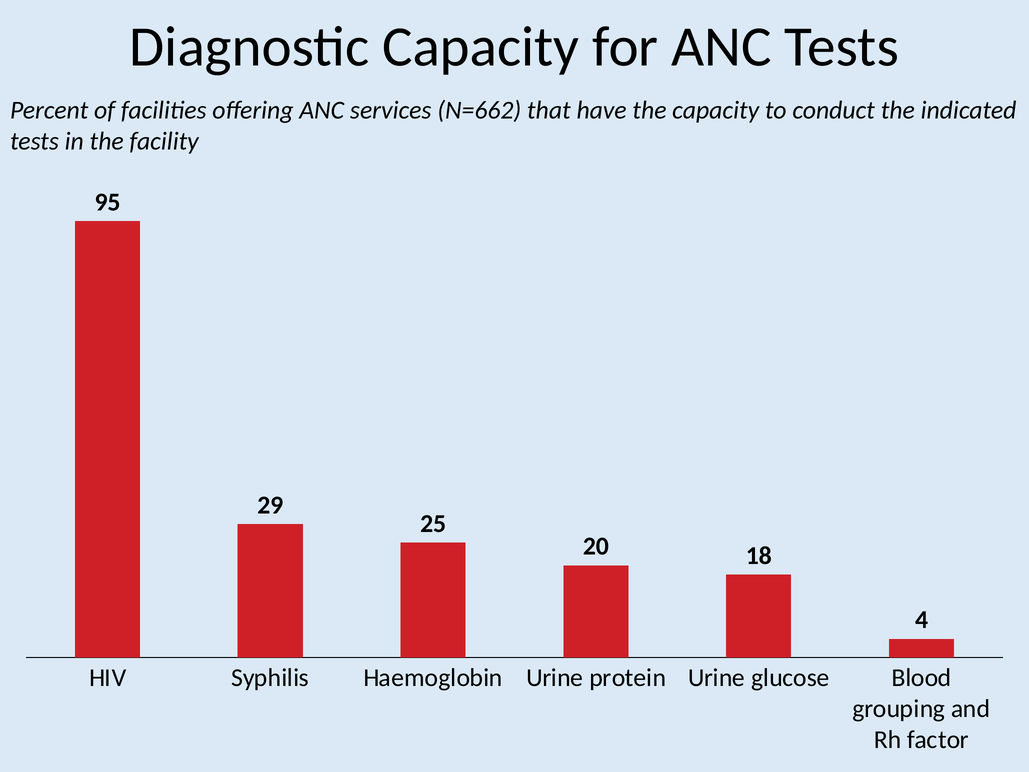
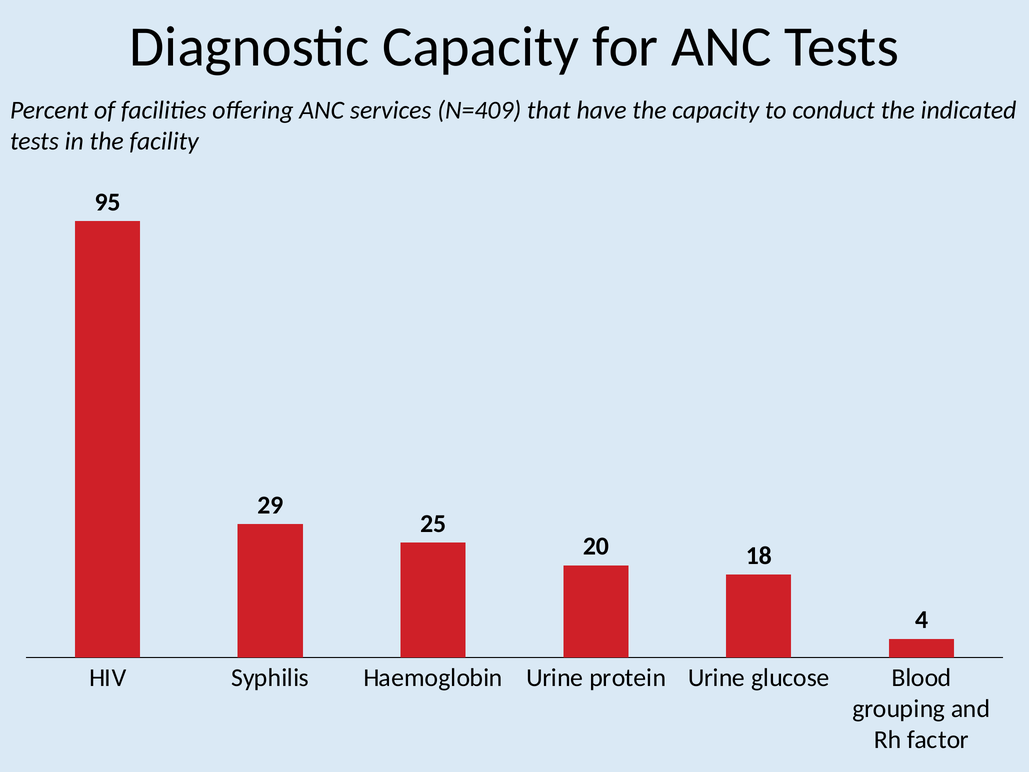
N=662: N=662 -> N=409 (479, 110)
